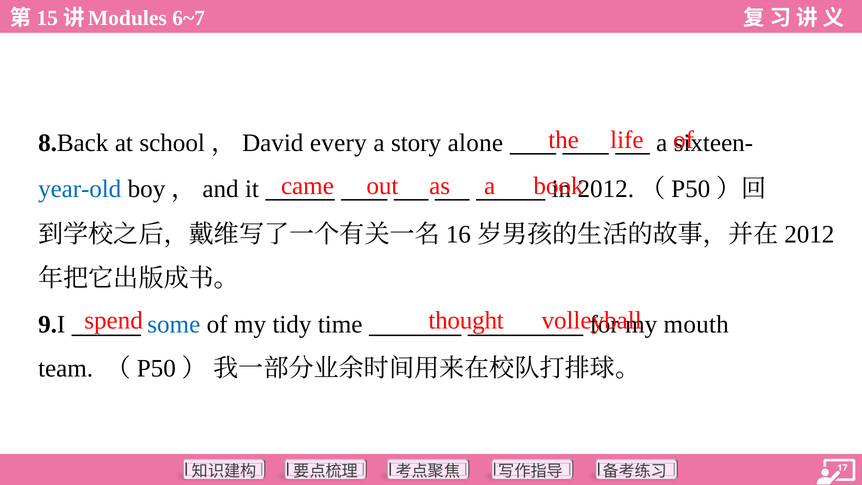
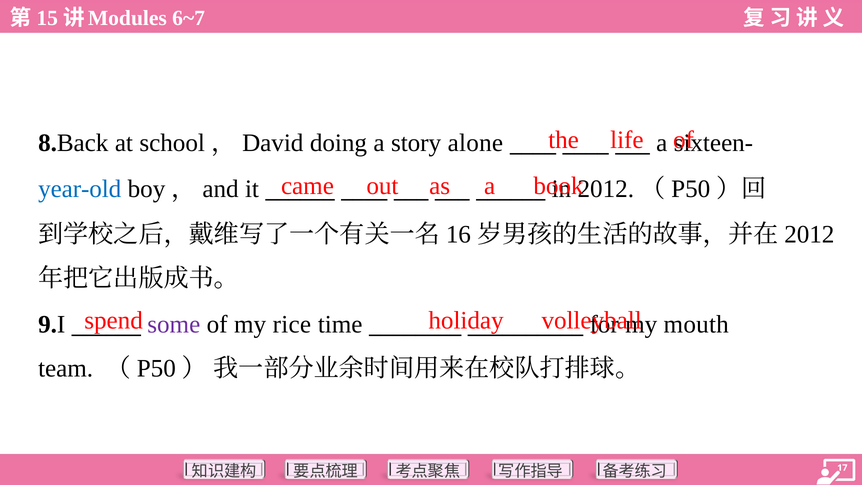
every: every -> doing (338, 143)
thought: thought -> holiday (466, 320)
some colour: blue -> purple (174, 324)
tidy: tidy -> rice (292, 324)
